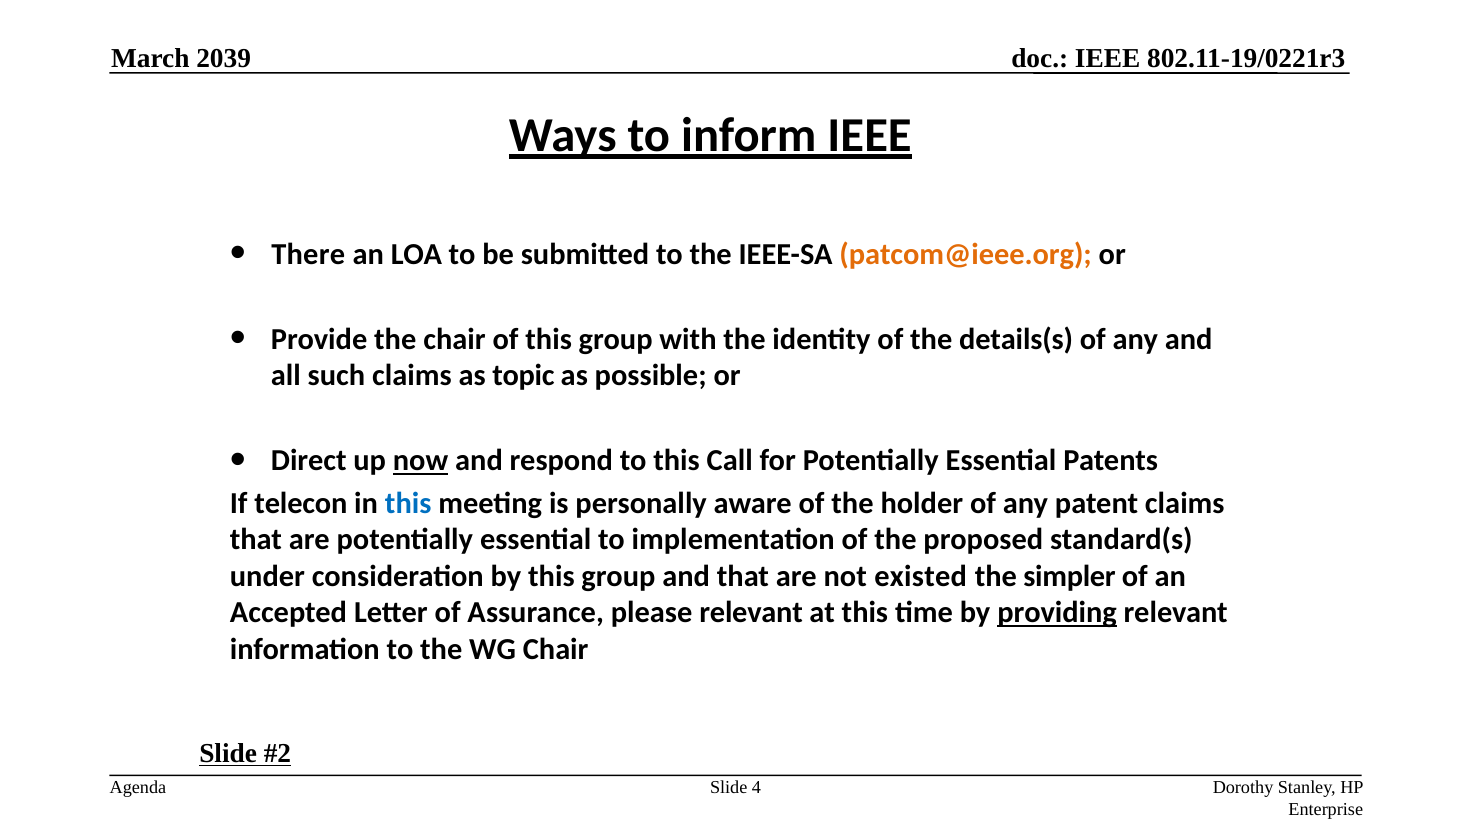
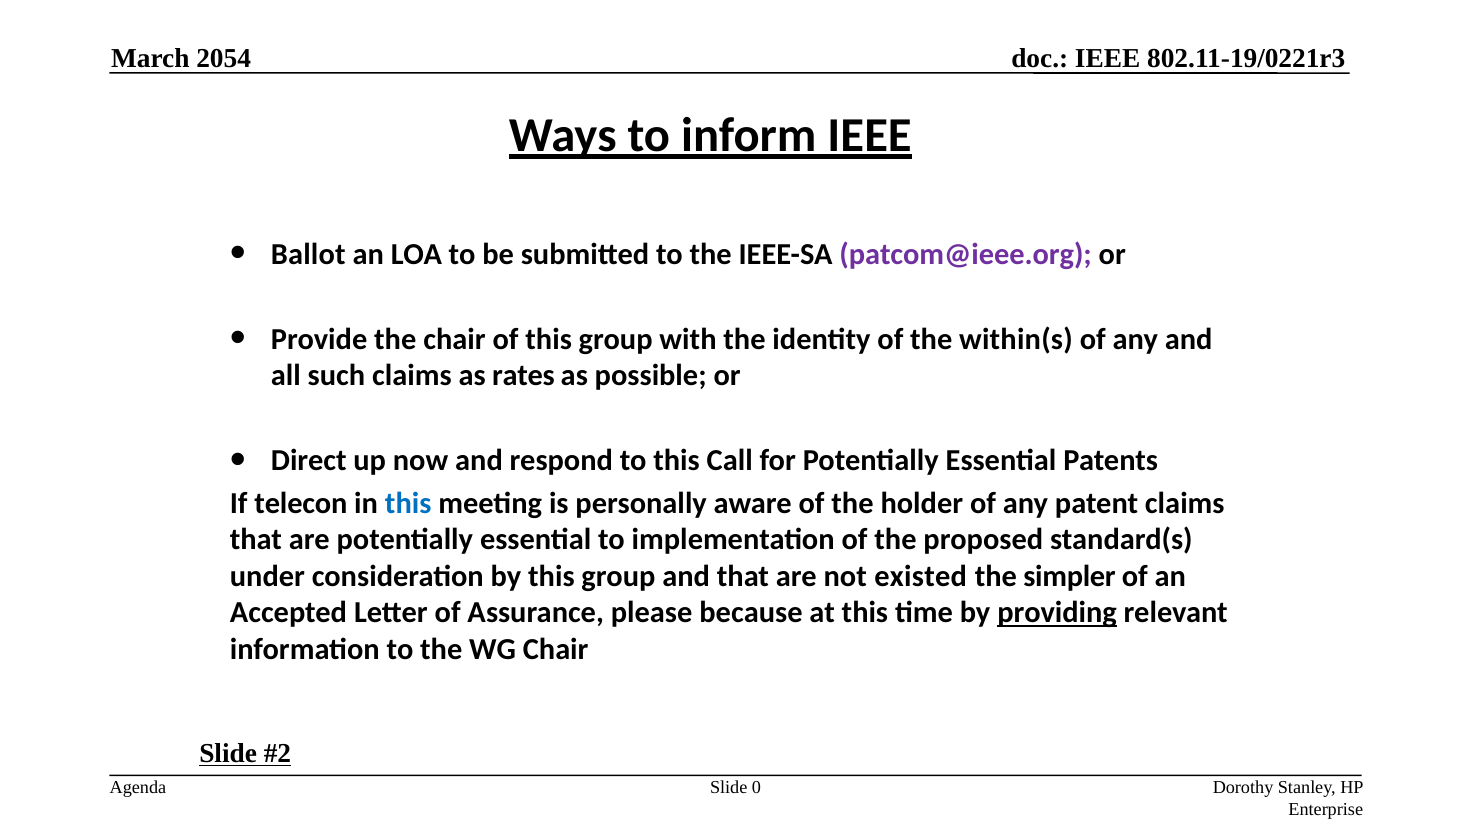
2039: 2039 -> 2054 (224, 58)
There: There -> Ballot (308, 254)
patcom@ieee.org colour: orange -> purple (966, 254)
details(s: details(s -> within(s (1016, 339)
topic: topic -> rates (523, 375)
now underline: present -> none (421, 461)
please relevant: relevant -> because (751, 613)
4: 4 -> 0 (757, 787)
